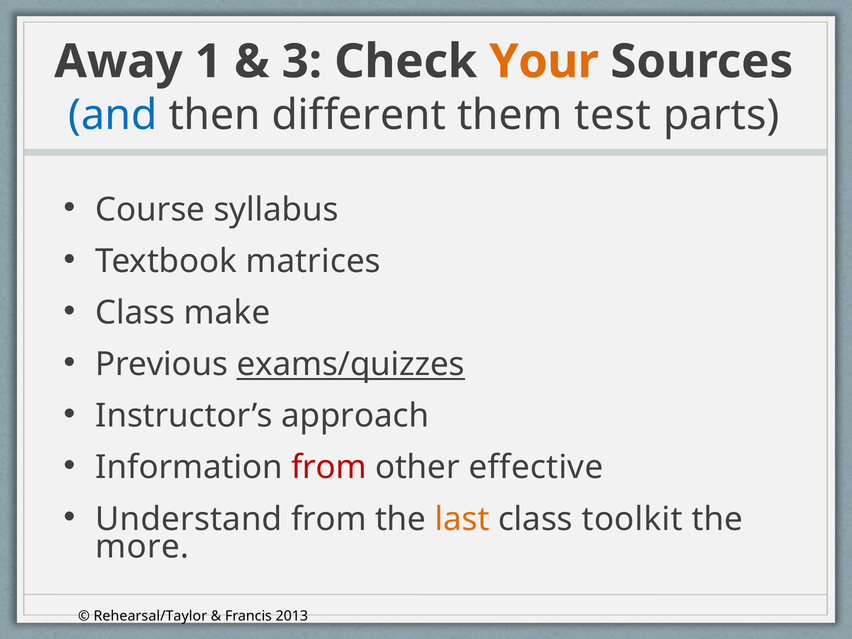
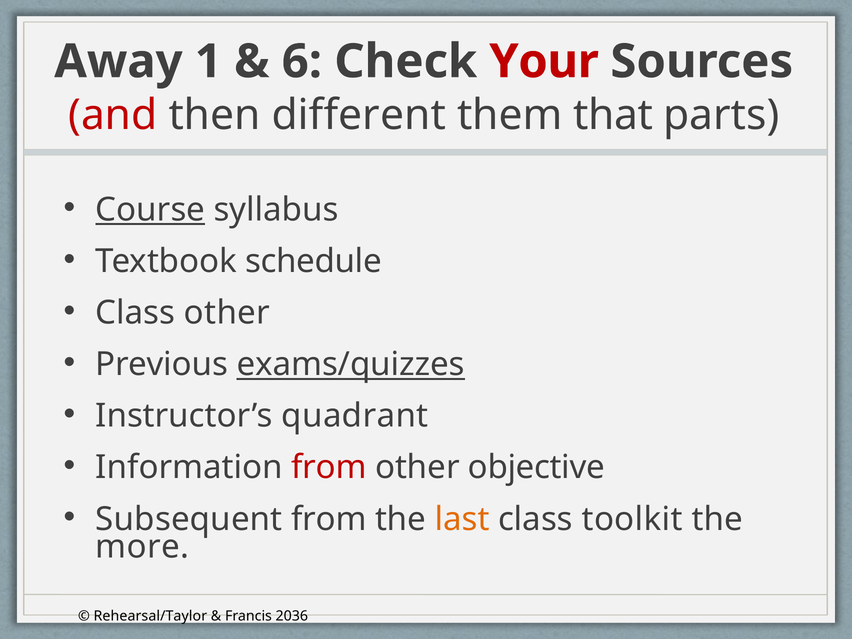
3: 3 -> 6 (302, 62)
Your colour: orange -> red (544, 62)
and colour: blue -> red (113, 115)
test: test -> that (613, 115)
Course underline: none -> present (150, 210)
matrices: matrices -> schedule (313, 261)
Class make: make -> other (227, 313)
approach: approach -> quadrant (355, 416)
effective: effective -> objective (536, 468)
Understand: Understand -> Subsequent (189, 519)
2013: 2013 -> 2036 (292, 616)
